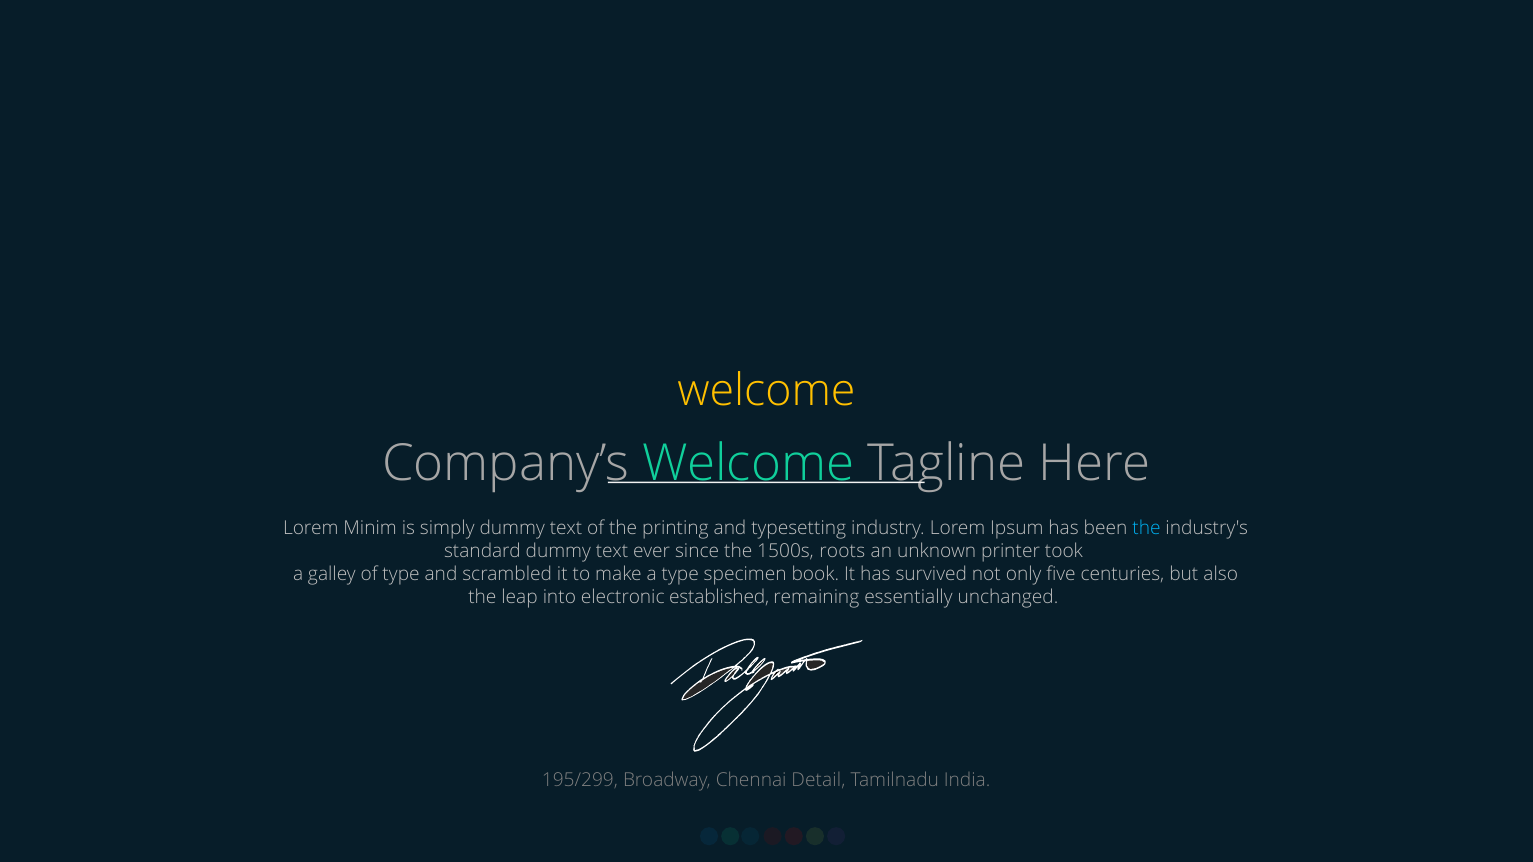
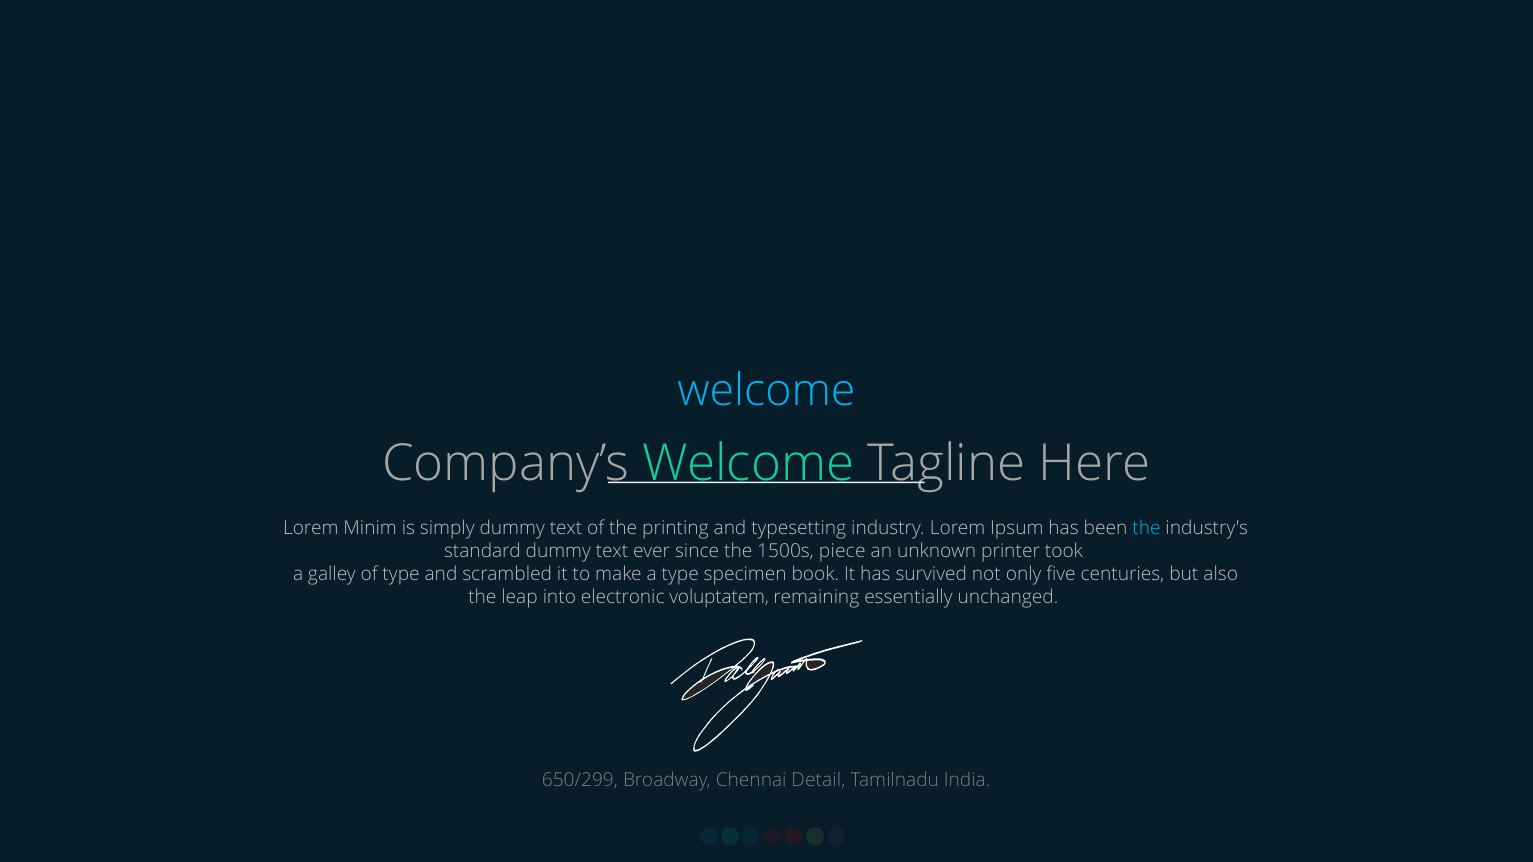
welcome colour: yellow -> light blue (766, 391)
roots: roots -> piece (842, 551)
established: established -> voluptatem (719, 597)
195/299: 195/299 -> 650/299 (580, 781)
